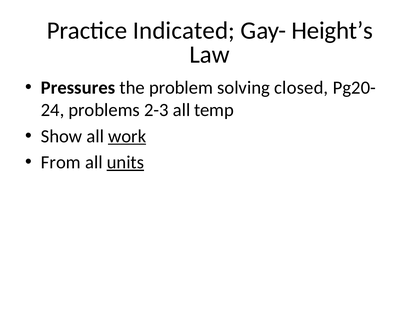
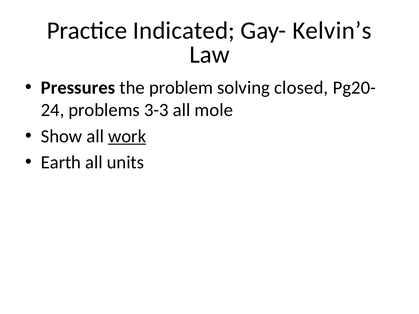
Height’s: Height’s -> Kelvin’s (332, 31)
2-3: 2-3 -> 3-3 (156, 110)
temp: temp -> mole (214, 110)
From: From -> Earth (61, 162)
units underline: present -> none (125, 162)
